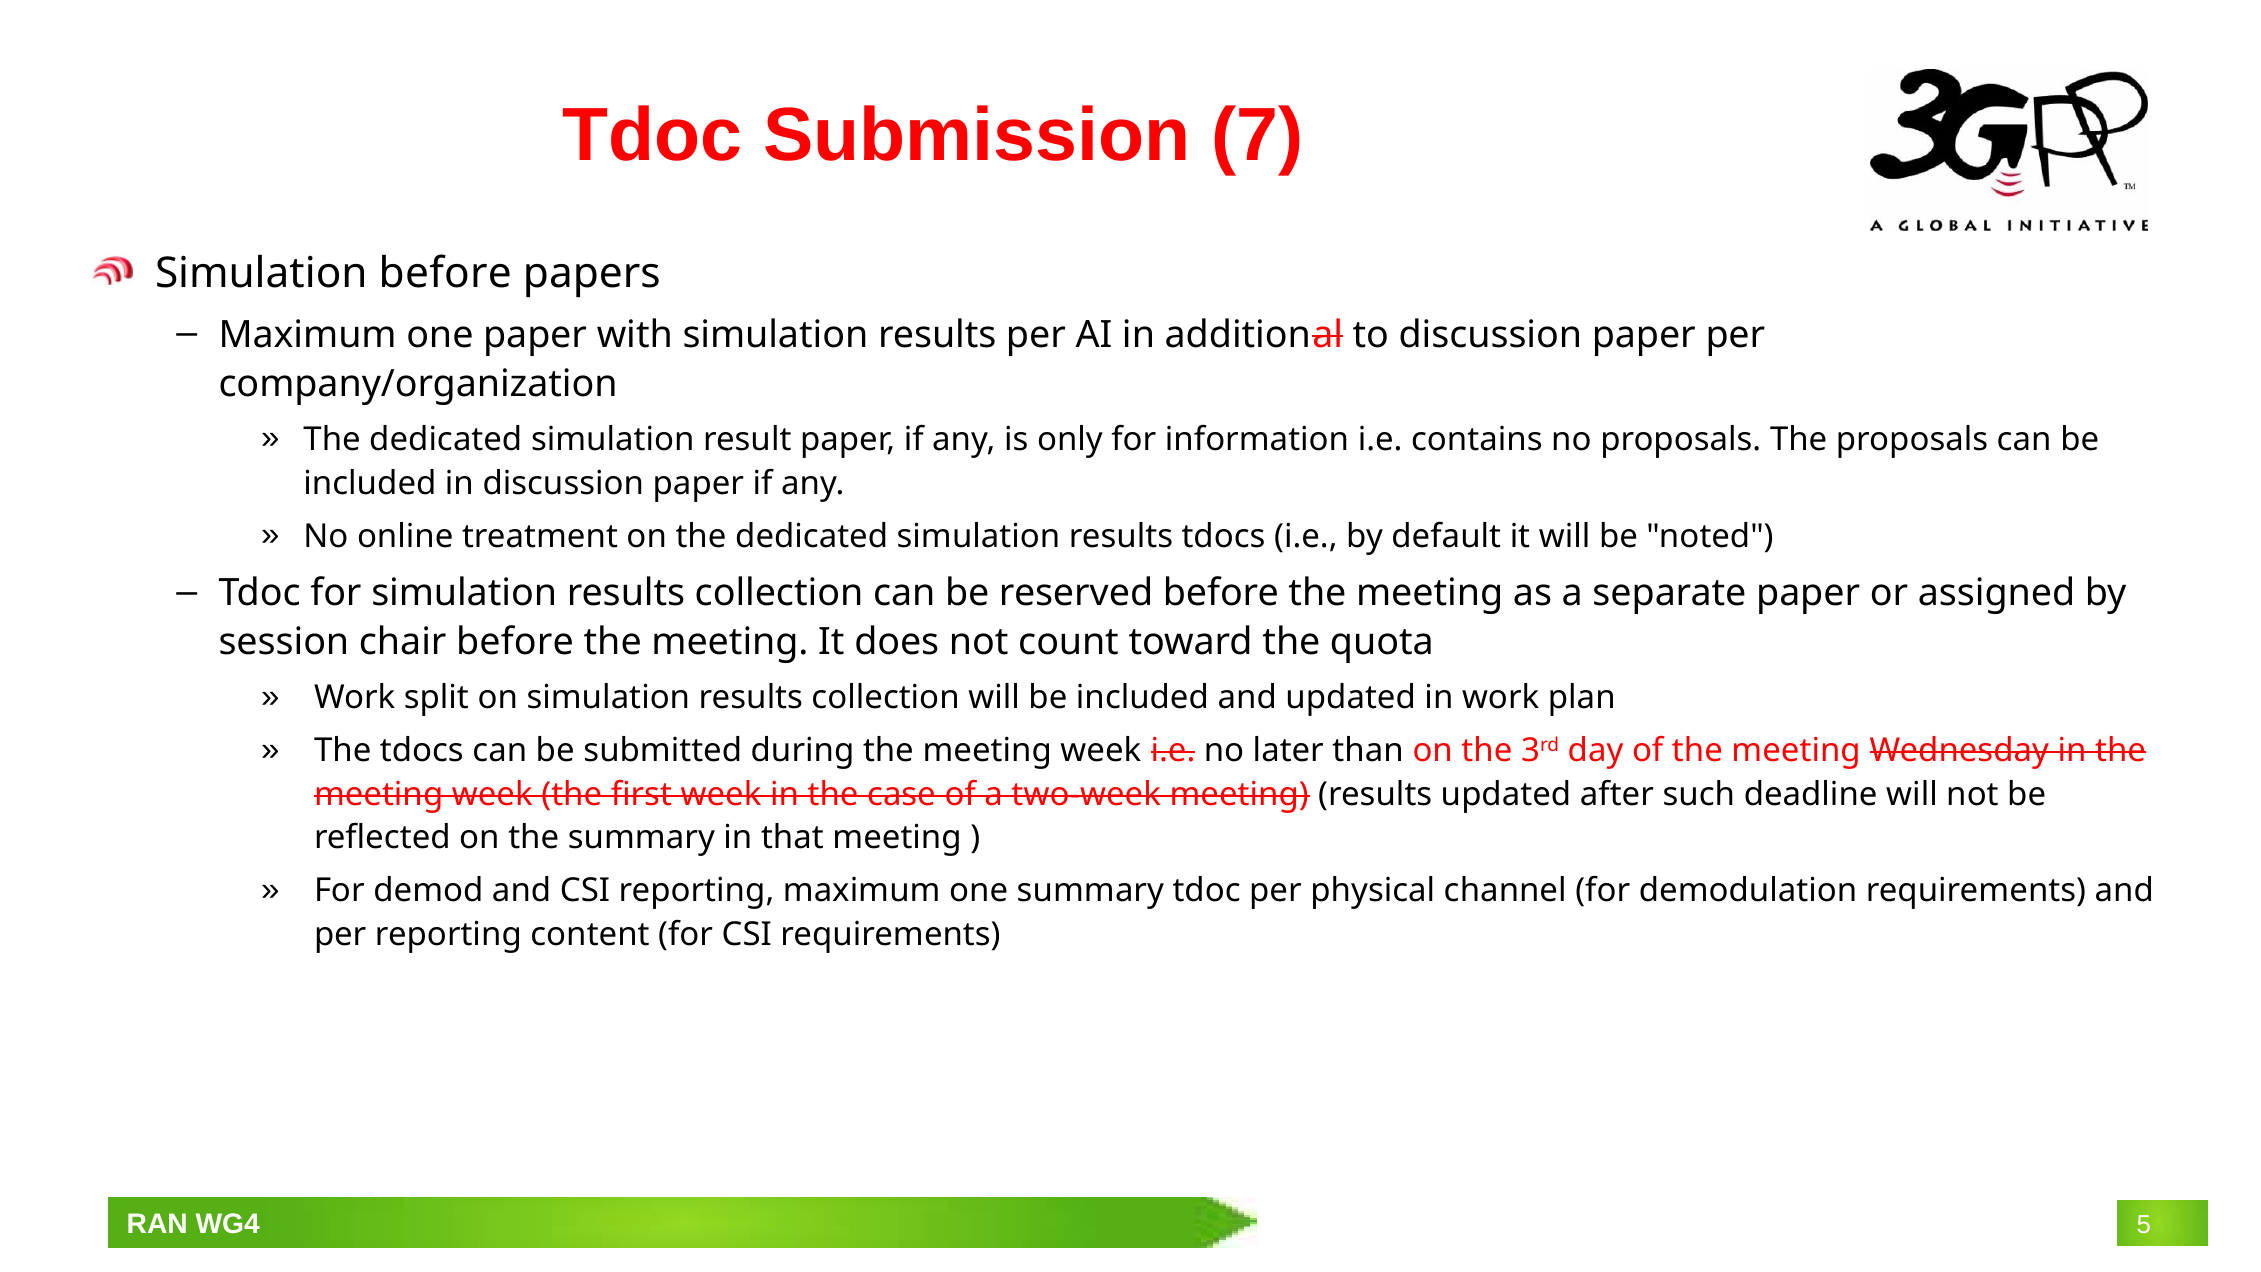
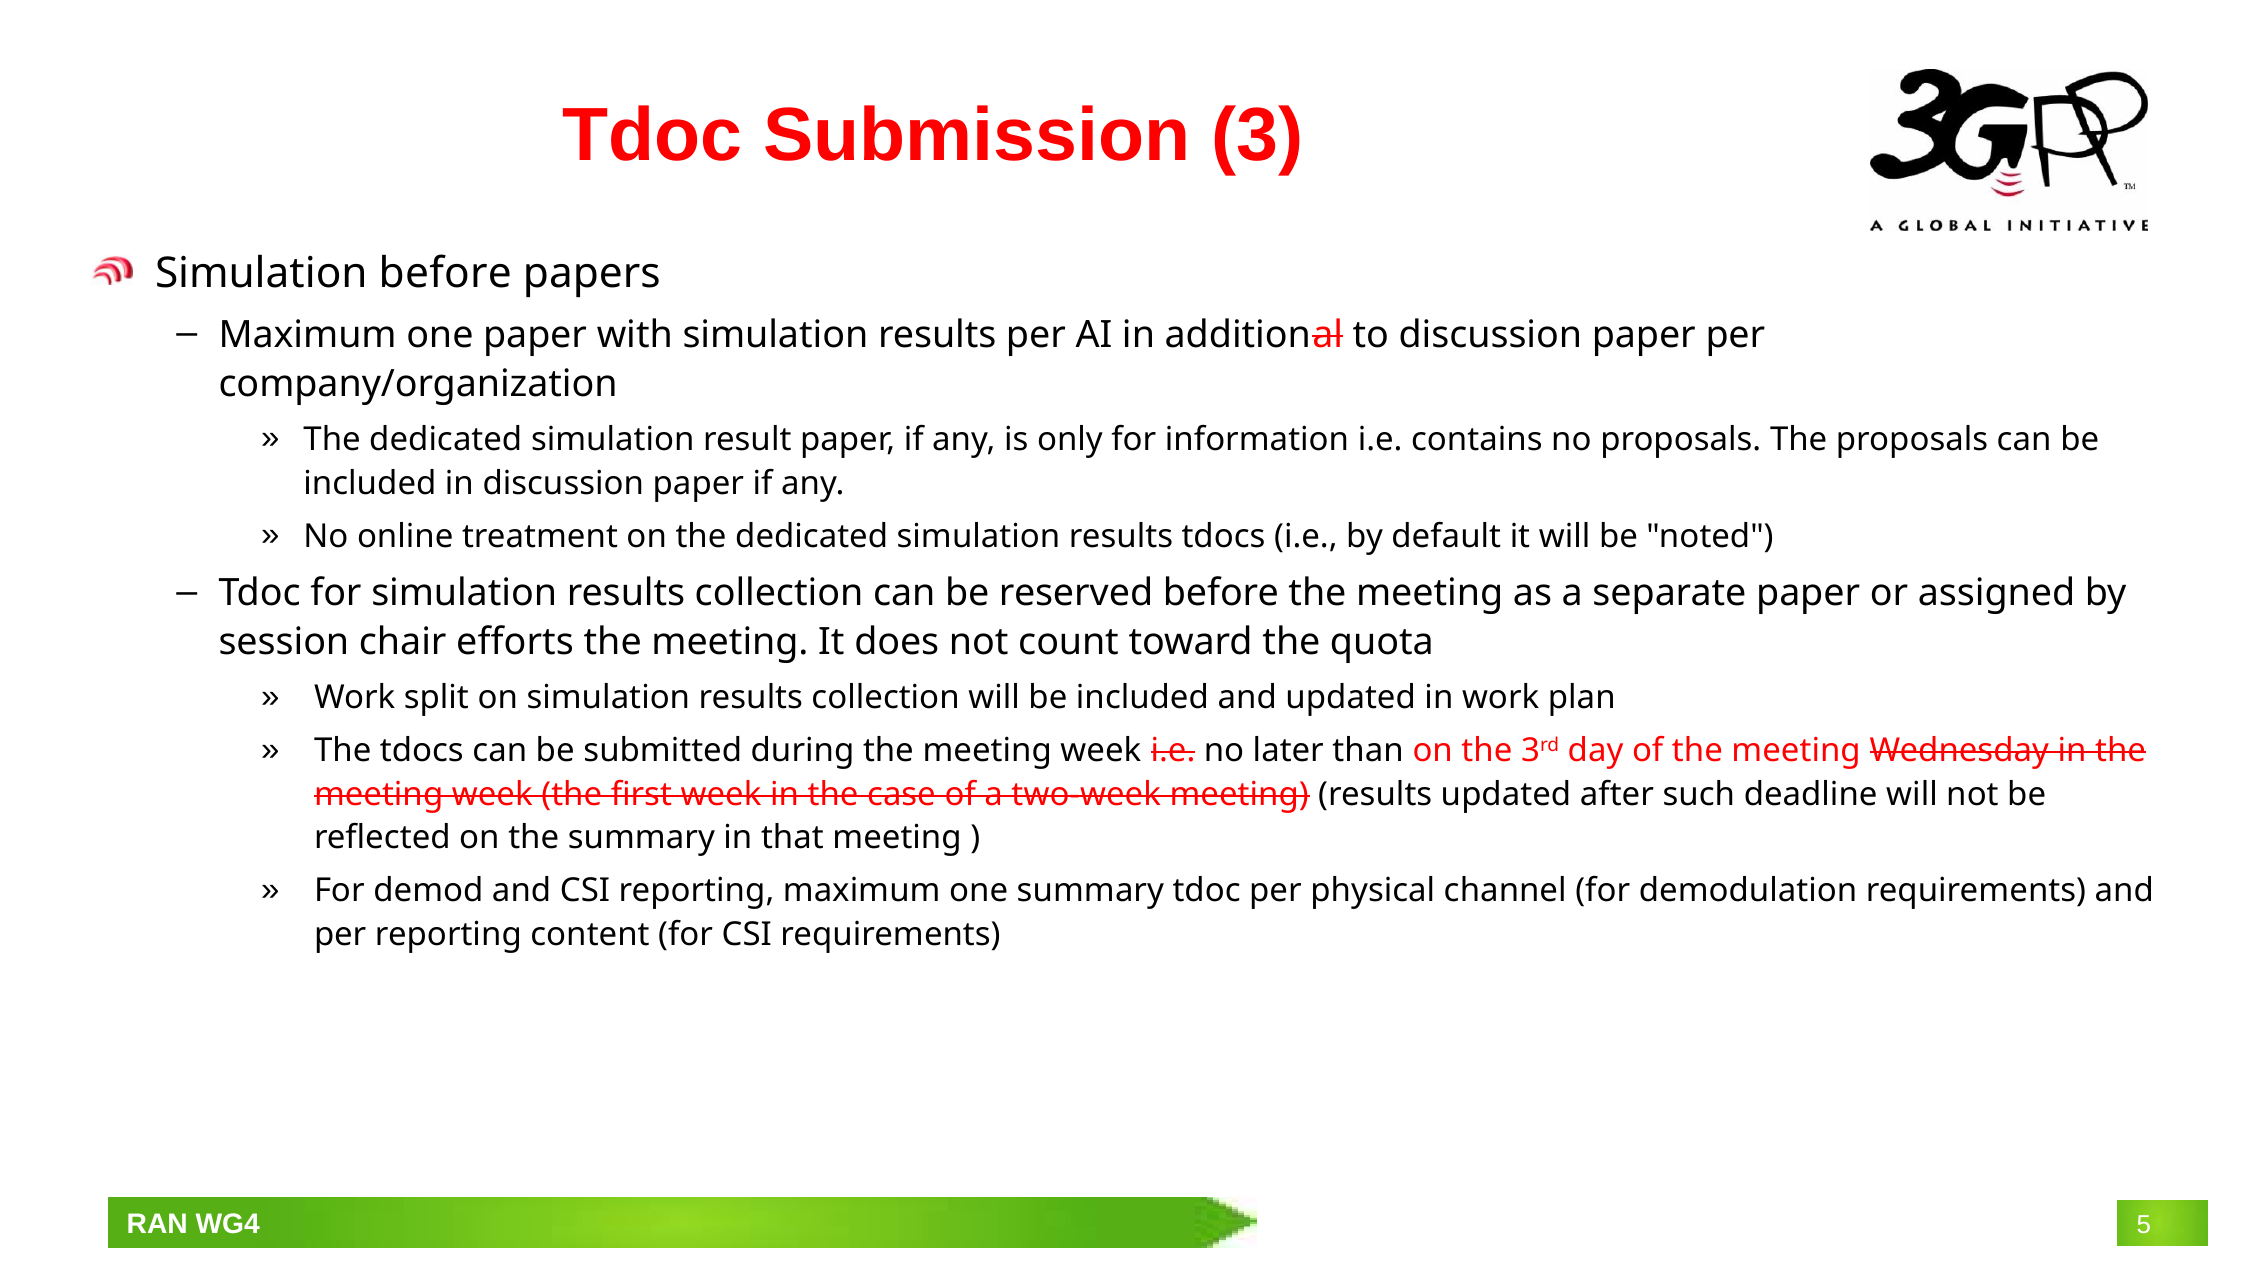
7: 7 -> 3 (1257, 135)
chair before: before -> efforts (515, 642)
